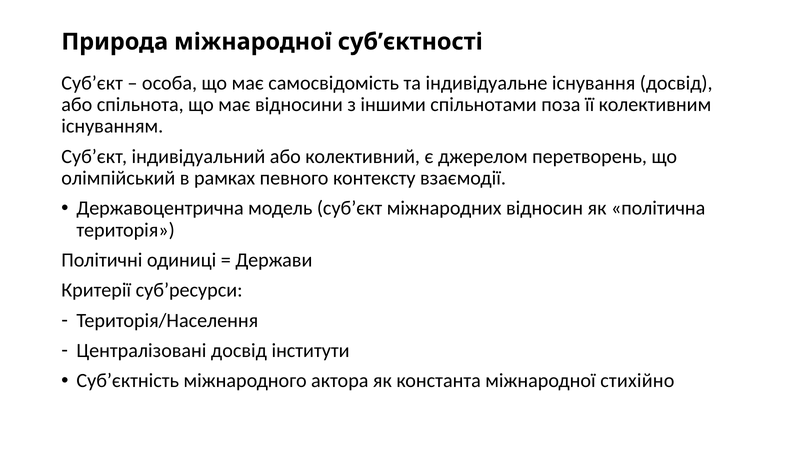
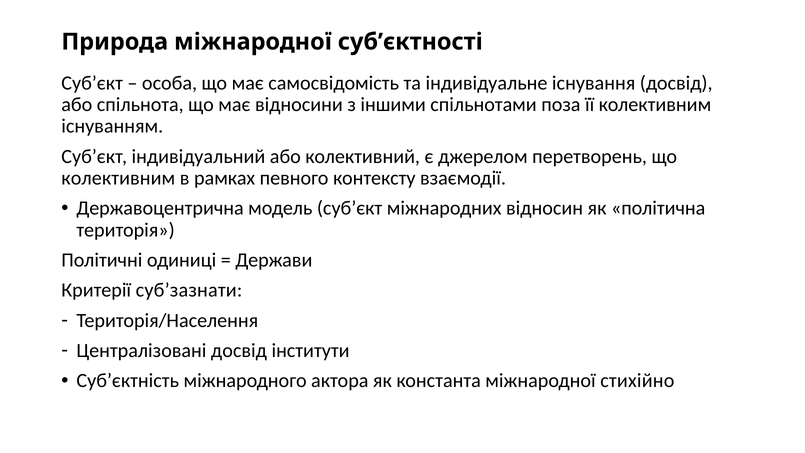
олімпійський: олімпійський -> колективним (118, 178)
суб’ресурси: суб’ресурси -> суб’зазнати (189, 290)
